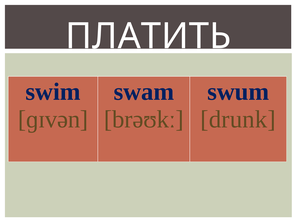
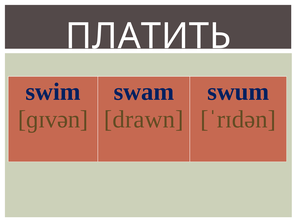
brəʊkː: brəʊkː -> drawn (144, 119)
drunk: drunk -> ˈrɪdən (238, 119)
